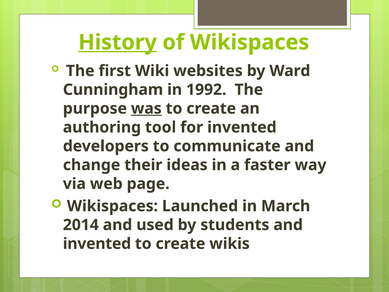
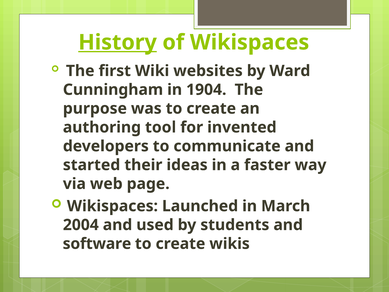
1992: 1992 -> 1904 (206, 90)
was underline: present -> none (146, 108)
change: change -> started (92, 165)
2014: 2014 -> 2004 (81, 225)
invented: invented -> software (97, 244)
